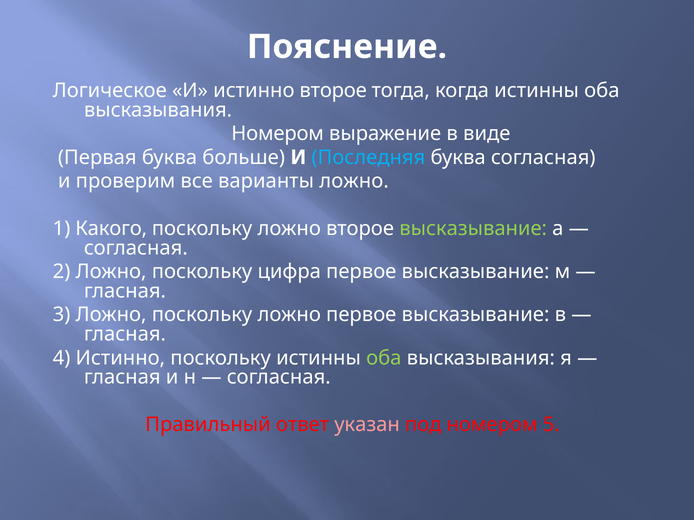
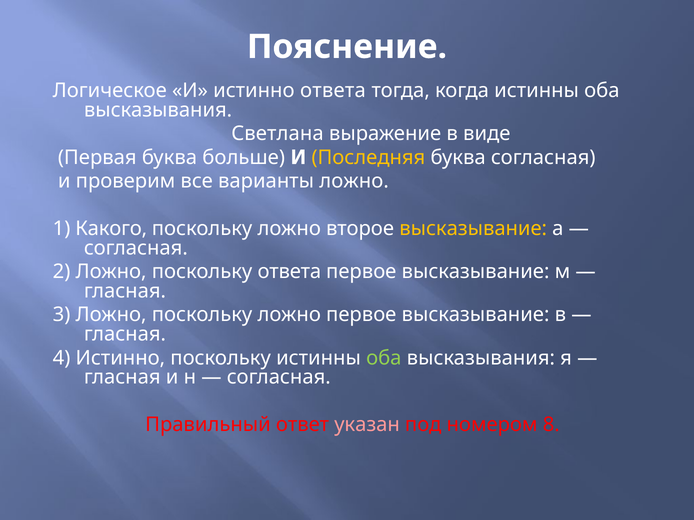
истинно второе: второе -> ответа (333, 91)
Номером: Номером -> Светлана (277, 134)
Последняя colour: light blue -> yellow (368, 158)
высказывание colour: light green -> yellow (473, 229)
поскольку цифра: цифра -> ответа (289, 272)
5: 5 -> 8 (551, 425)
